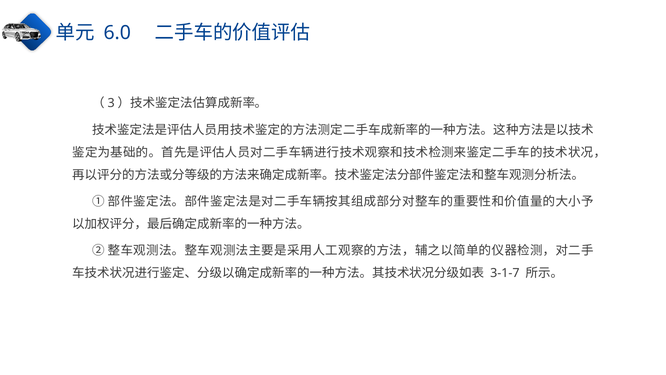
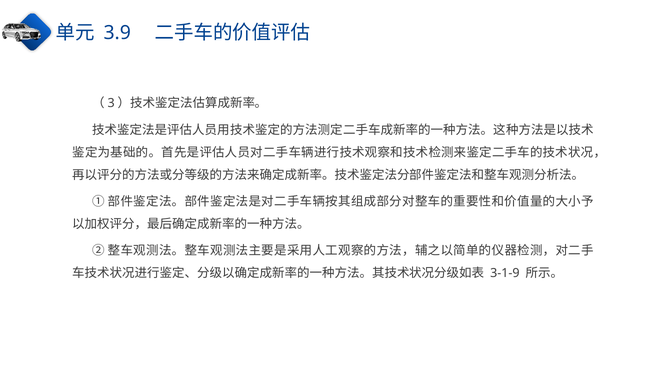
6.0: 6.0 -> 3.9 (117, 33)
3-1-7: 3-1-7 -> 3-1-9 (505, 273)
